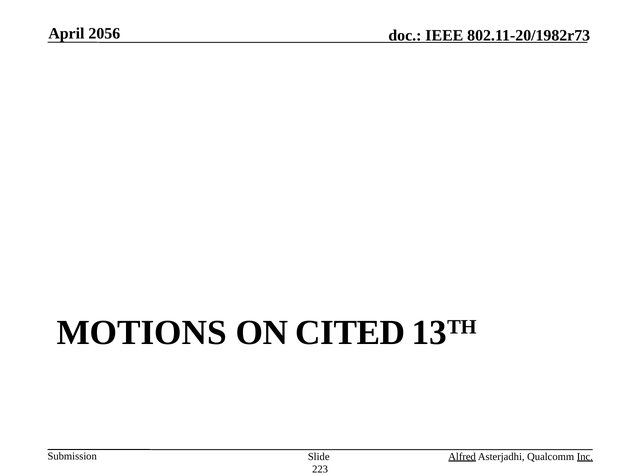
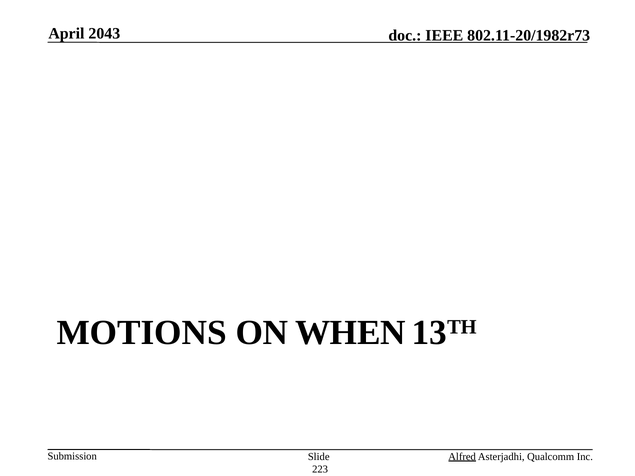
2056: 2056 -> 2043 (104, 34)
CITED: CITED -> WHEN (350, 333)
Inc underline: present -> none (585, 457)
